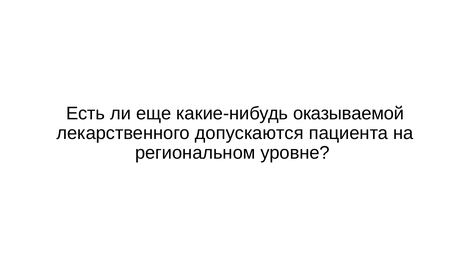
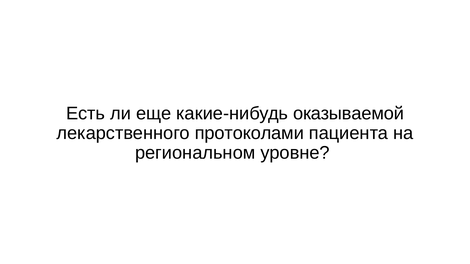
допускаются: допускаются -> протоколами (249, 133)
